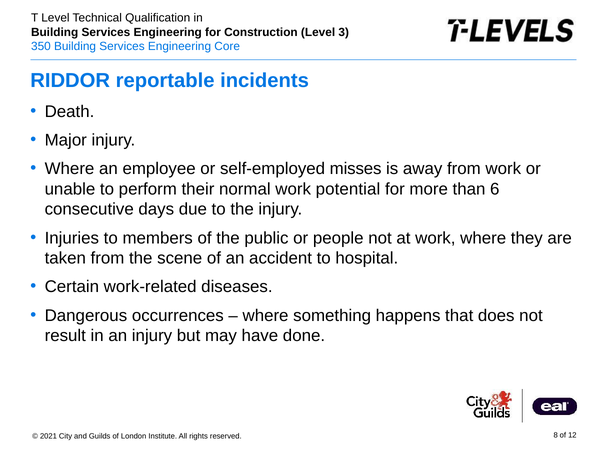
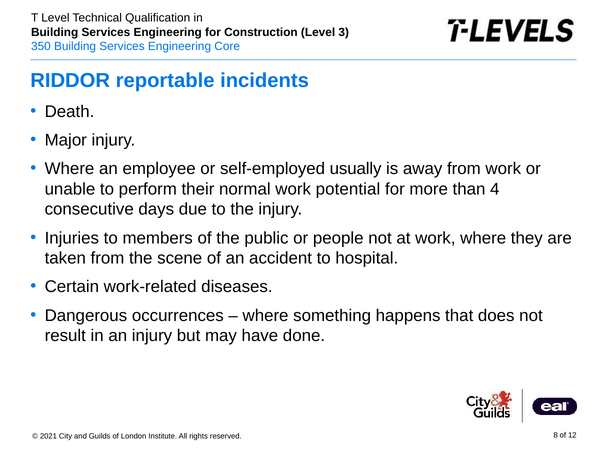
misses: misses -> usually (356, 169)
6: 6 -> 4 (495, 189)
